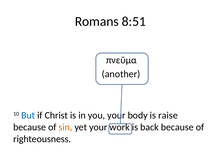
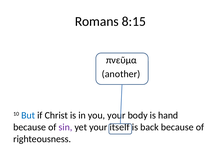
8:51: 8:51 -> 8:15 (134, 21)
raise: raise -> hand (168, 115)
sin colour: orange -> purple (65, 127)
work: work -> itself (120, 127)
